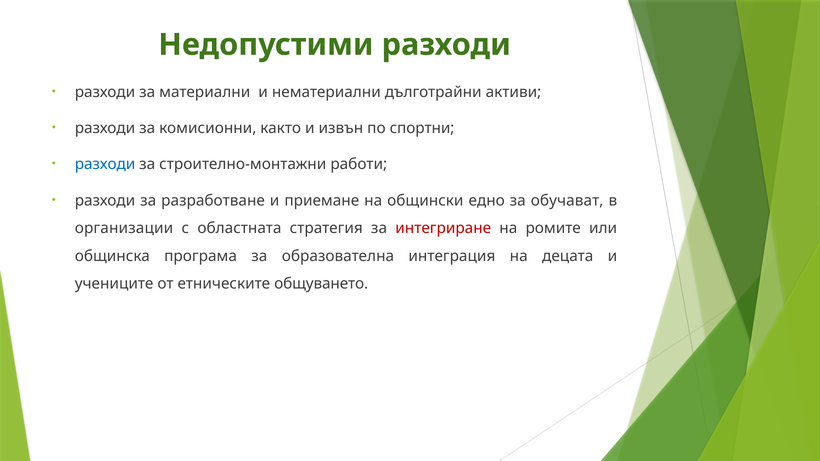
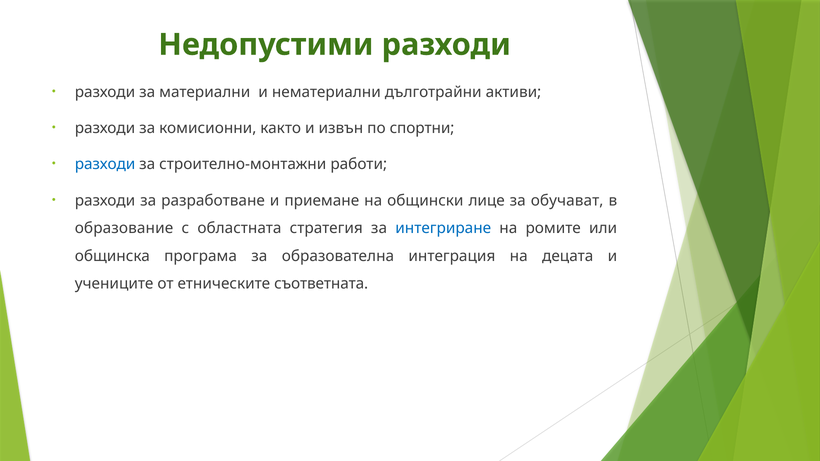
едно: едно -> лице (487, 201)
организации: организации -> образование (124, 228)
интегриране colour: red -> blue (443, 228)
общуването: общуването -> съответната (321, 284)
